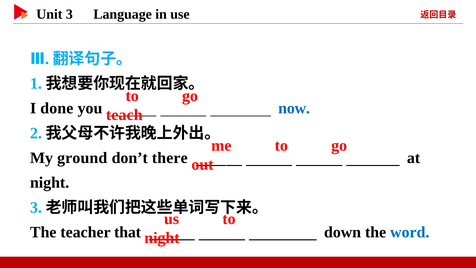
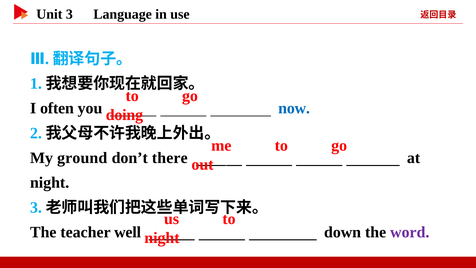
done: done -> often (57, 108)
teach: teach -> doing (124, 115)
that: that -> well (128, 232)
word colour: blue -> purple (410, 232)
